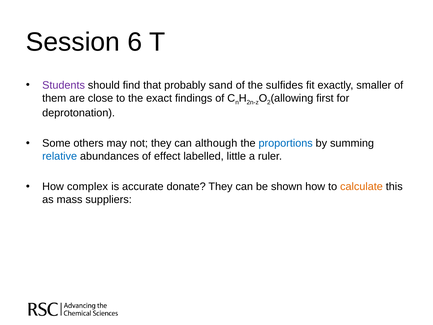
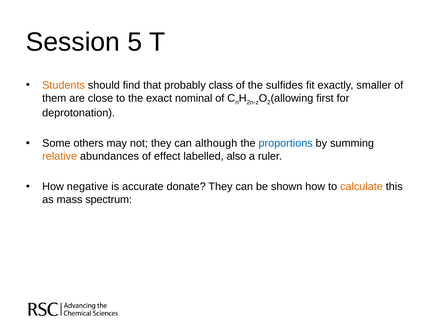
6: 6 -> 5 (135, 42)
Students colour: purple -> orange (64, 85)
sand: sand -> class (221, 85)
findings: findings -> nominal (194, 98)
relative colour: blue -> orange (60, 156)
little: little -> also (236, 156)
complex: complex -> negative (88, 187)
suppliers: suppliers -> spectrum (109, 200)
